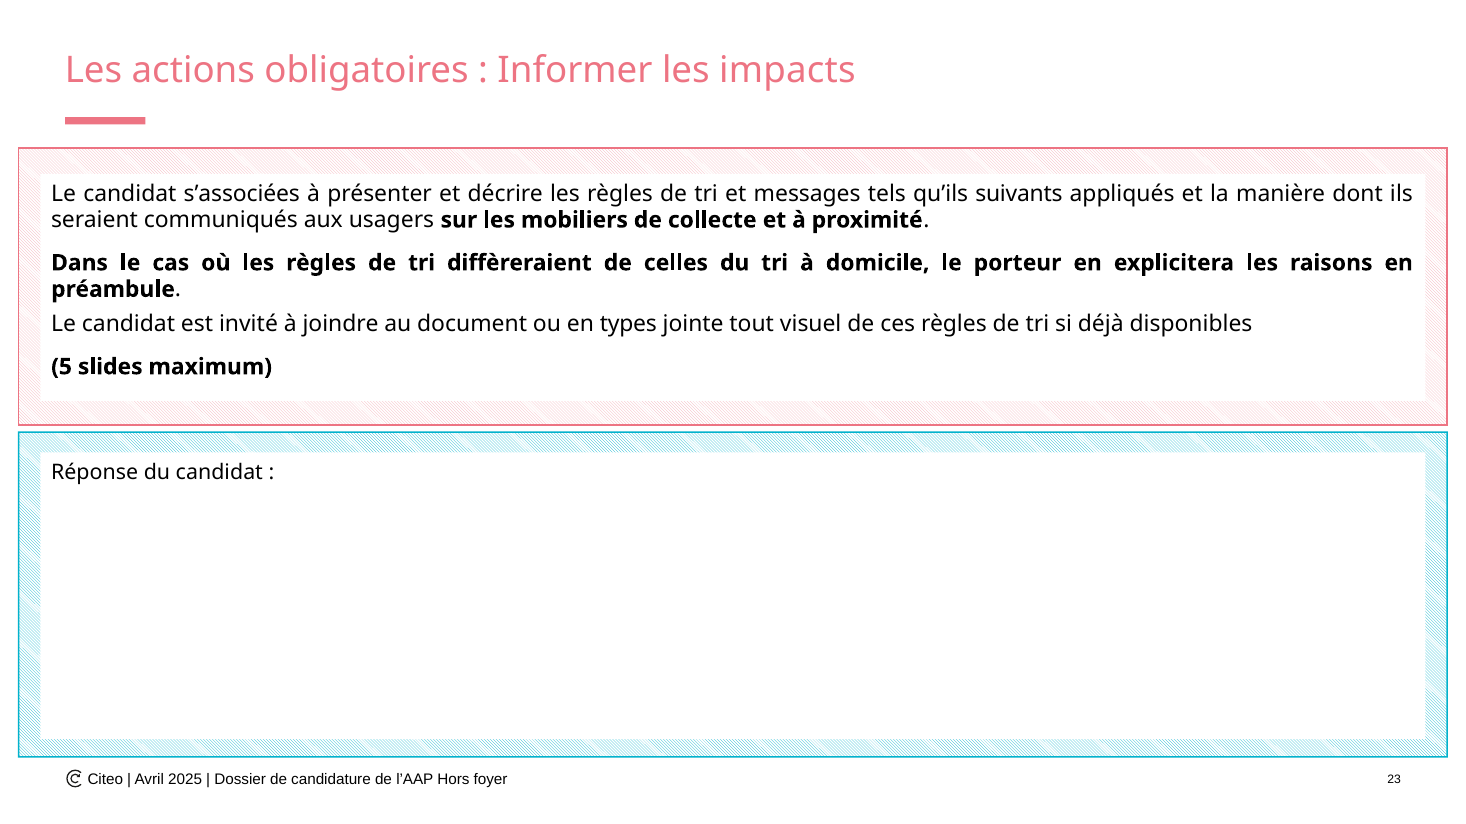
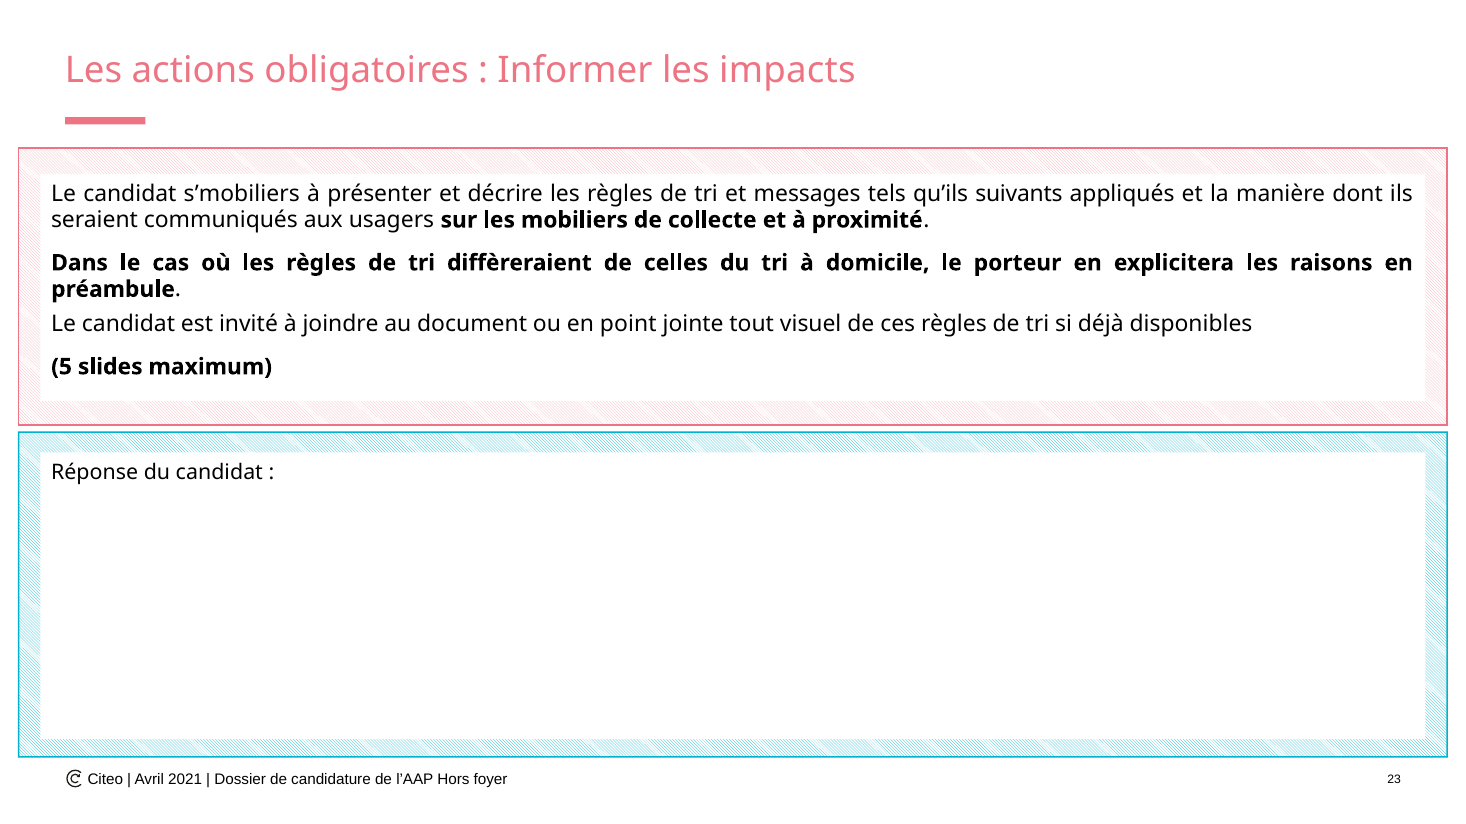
s’associées: s’associées -> s’mobiliers (242, 194)
types: types -> point (628, 324)
2025: 2025 -> 2021 (185, 780)
